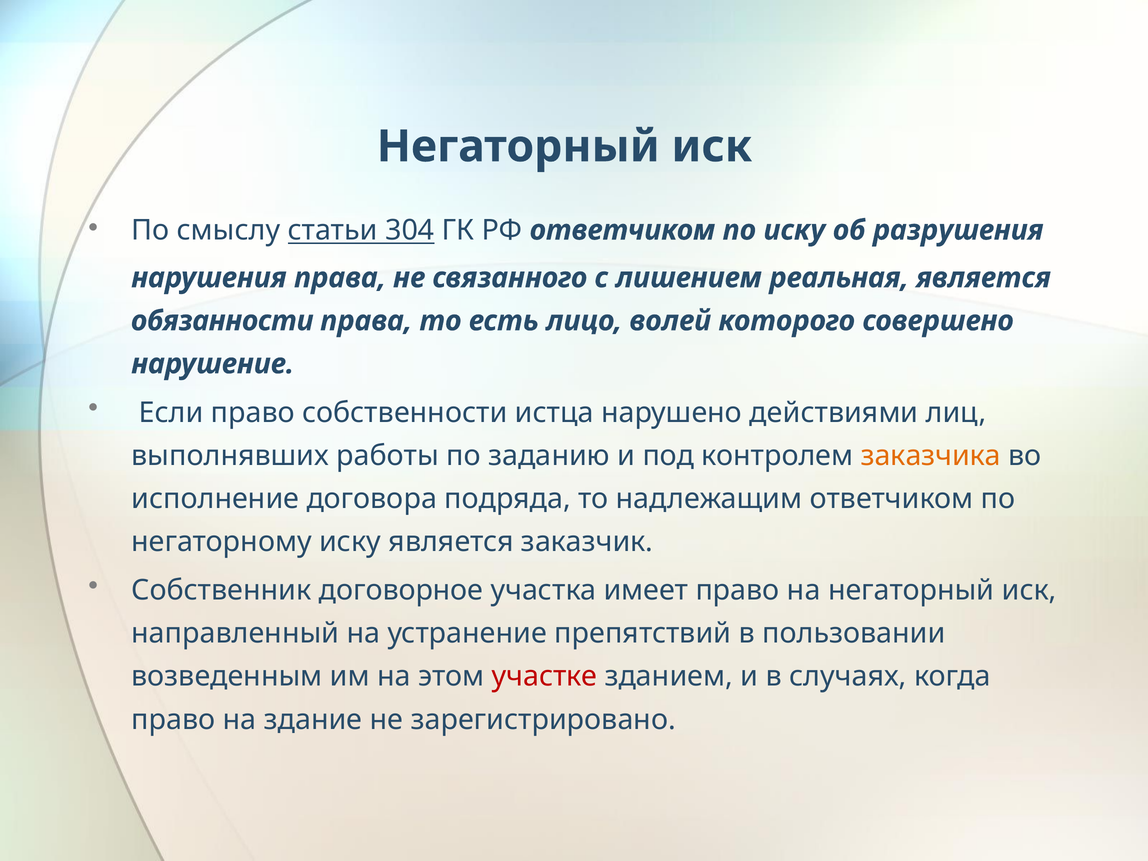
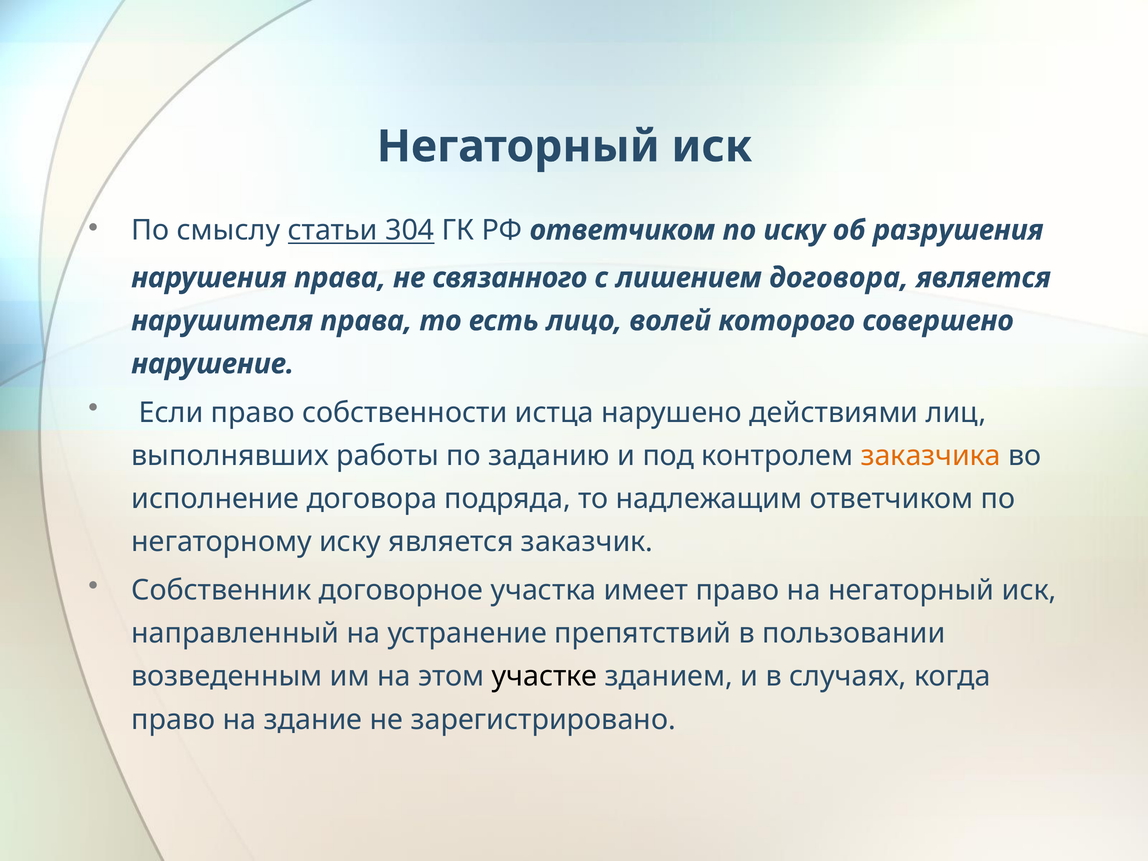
лишением реальная: реальная -> договора (839, 278)
обязанности: обязанности -> нарушителя (222, 321)
участке colour: red -> black (545, 677)
